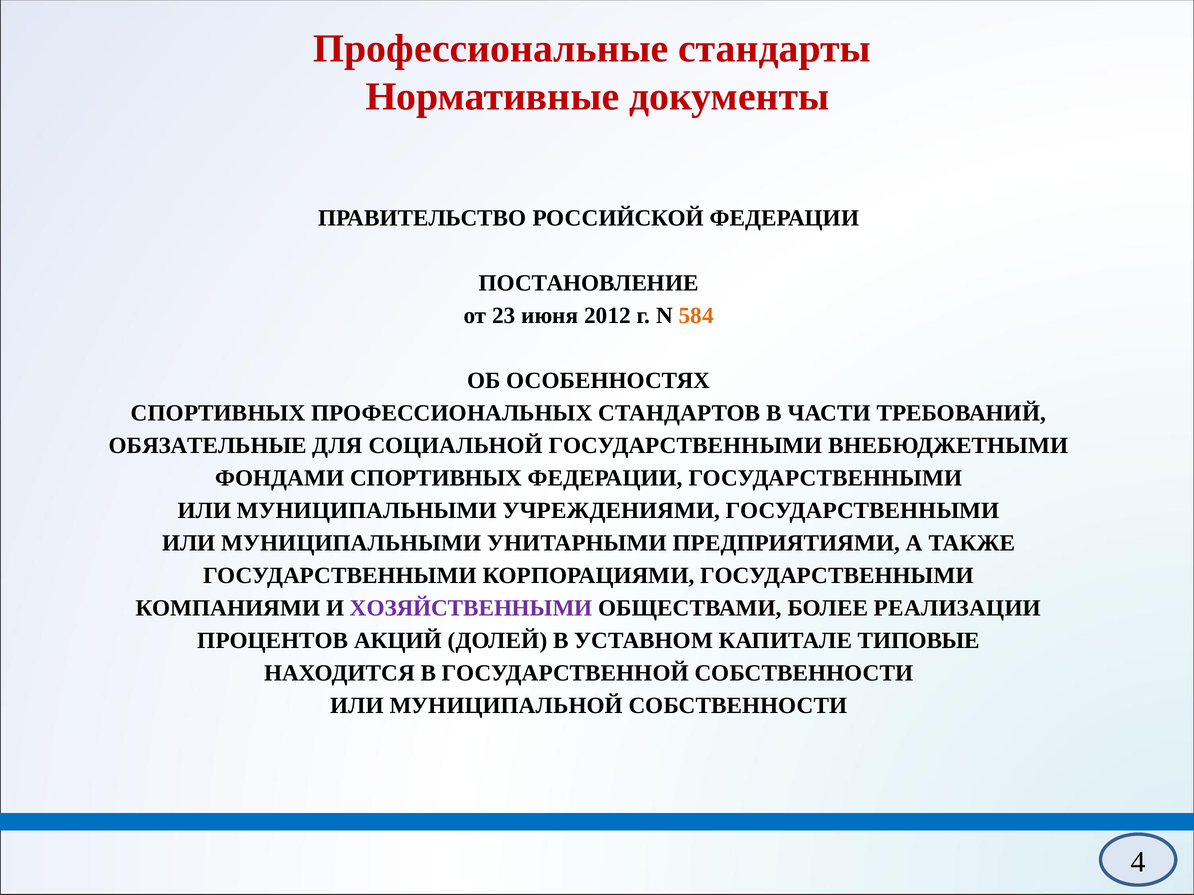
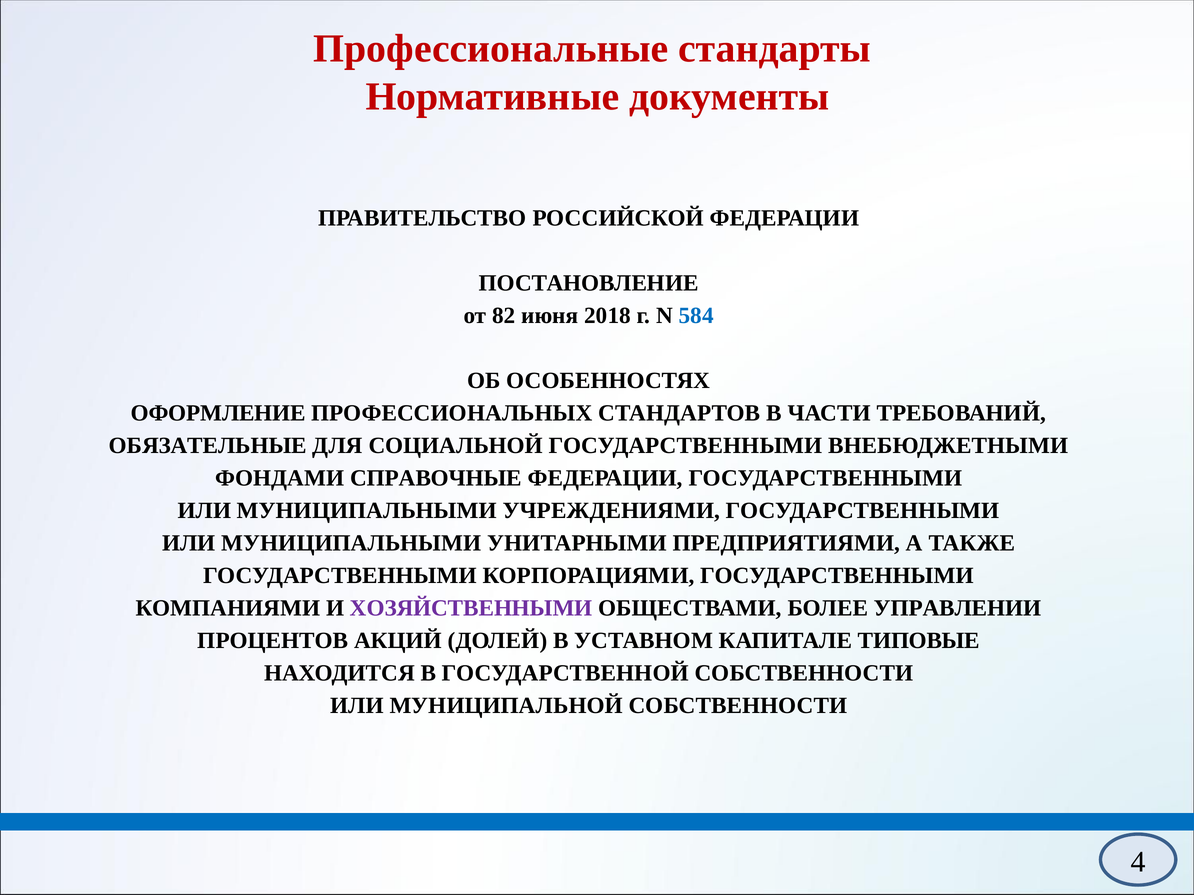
23: 23 -> 82 (504, 316)
2012: 2012 -> 2018 (608, 316)
584 colour: orange -> blue (696, 316)
СПОРТИВНЫХ: СПОРТИВНЫХ -> ОФОРМЛЕНИЕ (218, 413)
ФОНДАМИ СПОРТИВНЫХ: СПОРТИВНЫХ -> СПРАВОЧНЫЕ (436, 478)
РЕАЛИЗАЦИИ: РЕАЛИЗАЦИИ -> УПРАВЛЕНИИ (958, 609)
